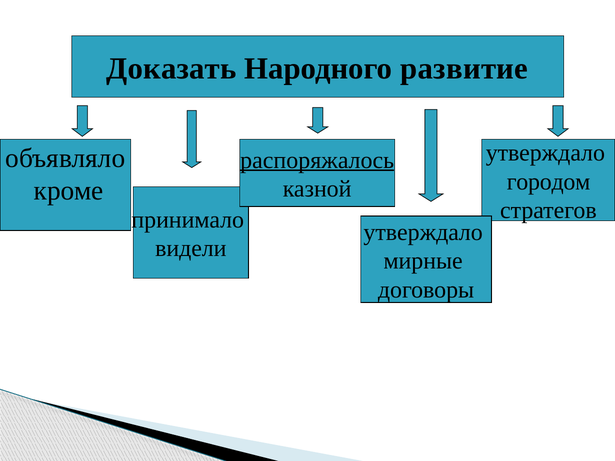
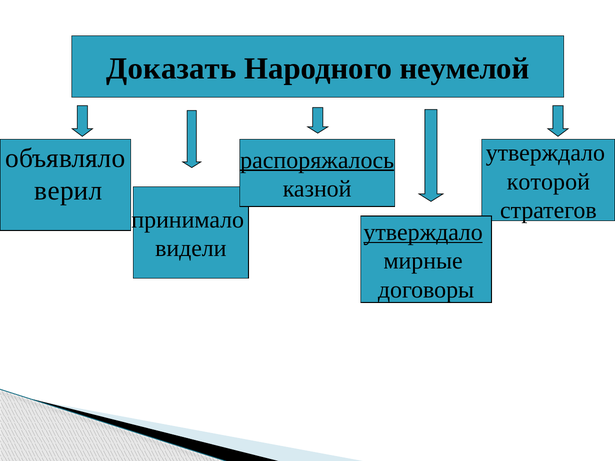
развитие: развитие -> неумелой (465, 69)
городом: городом -> которой (548, 182)
кроме: кроме -> верил (69, 191)
утверждало underline: none -> present (423, 232)
